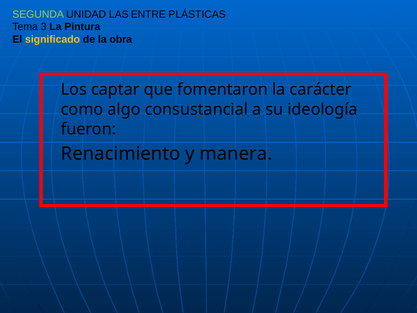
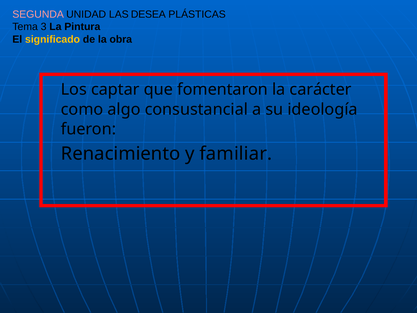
SEGUNDA colour: light green -> pink (38, 14)
ENTRE: ENTRE -> DESEA (148, 14)
manera: manera -> familiar (236, 154)
